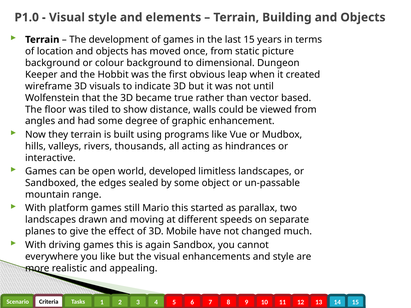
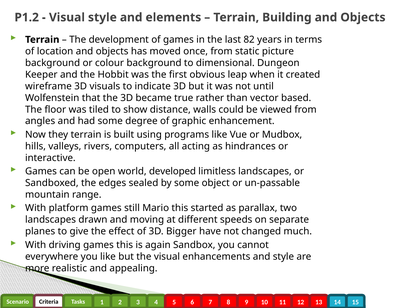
P1.0: P1.0 -> P1.2 (27, 17)
last 15: 15 -> 82 (249, 40)
thousands: thousands -> computers (140, 146)
Mobile: Mobile -> Bigger (181, 232)
